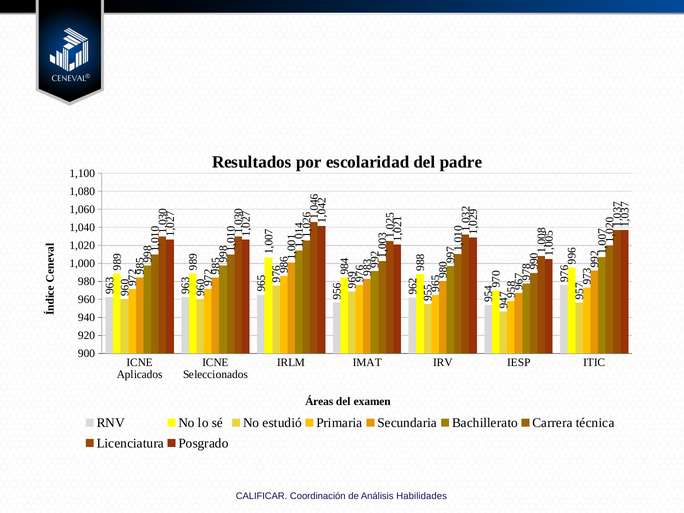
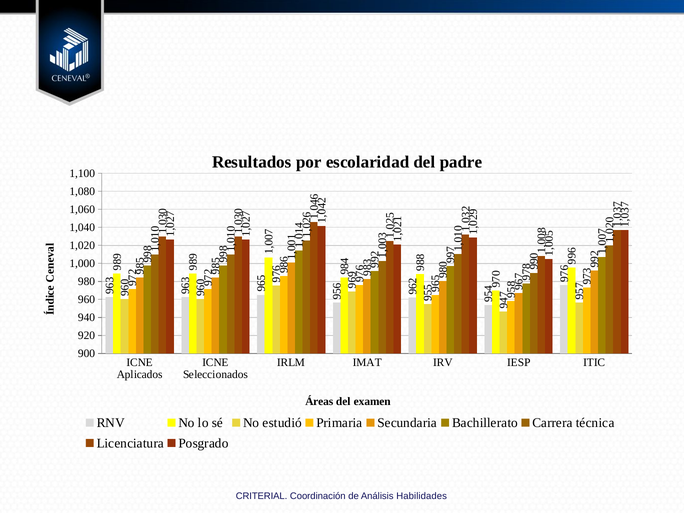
CALIFICAR: CALIFICAR -> CRITERIAL (262, 496)
